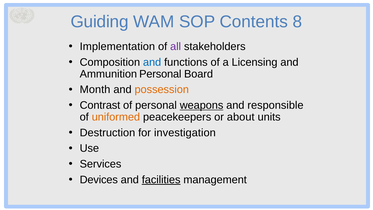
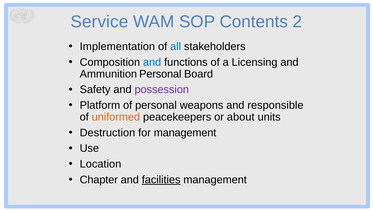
Guiding: Guiding -> Service (99, 22)
8: 8 -> 2 (297, 22)
all colour: purple -> blue (176, 47)
Month: Month -> Safety (95, 90)
possession colour: orange -> purple (162, 90)
Contrast: Contrast -> Platform (100, 105)
weapons underline: present -> none (202, 105)
for investigation: investigation -> management (185, 133)
Services: Services -> Location (100, 164)
Devices: Devices -> Chapter (99, 180)
